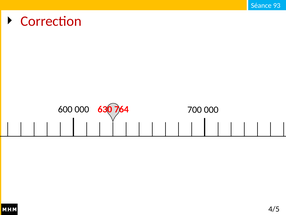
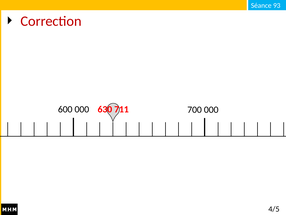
764: 764 -> 711 (122, 109)
